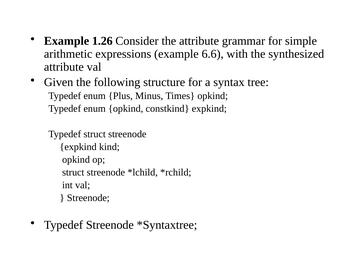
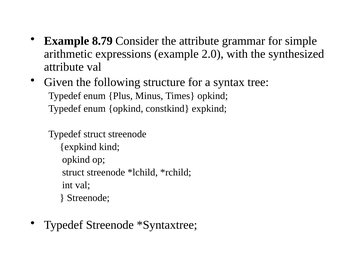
1.26: 1.26 -> 8.79 (102, 41)
6.6: 6.6 -> 2.0 (213, 54)
